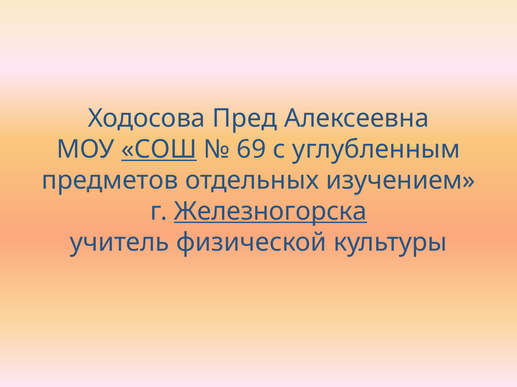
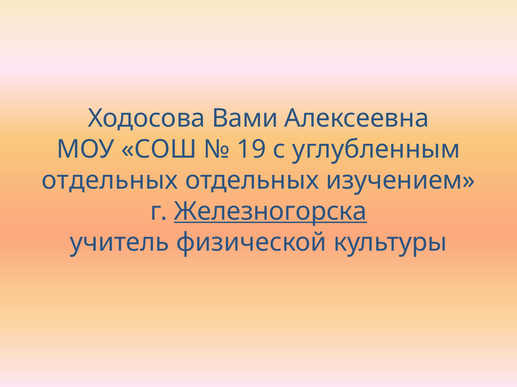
Пред: Пред -> Вами (245, 119)
СОШ underline: present -> none (159, 150)
69: 69 -> 19 (251, 150)
предметов: предметов -> отдельных (110, 181)
